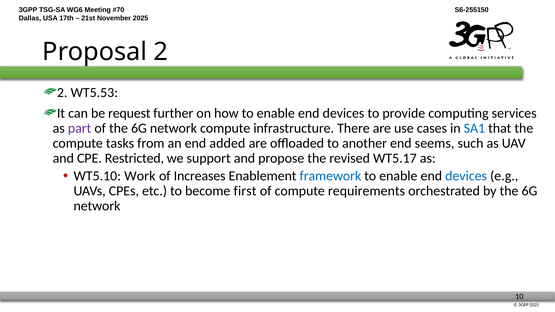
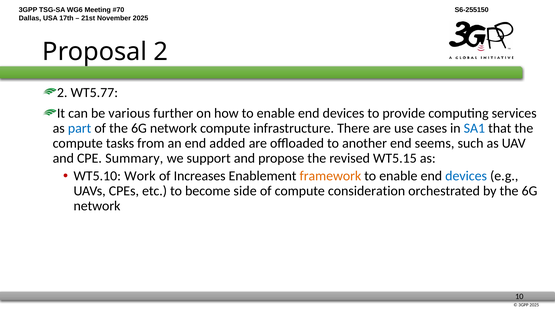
WT5.53: WT5.53 -> WT5.77 (94, 93)
request: request -> various (129, 113)
part colour: purple -> blue (80, 128)
Restricted: Restricted -> Summary (134, 158)
WT5.17: WT5.17 -> WT5.15 (395, 158)
framework colour: blue -> orange (330, 176)
first: first -> side (245, 191)
requirements: requirements -> consideration (367, 191)
